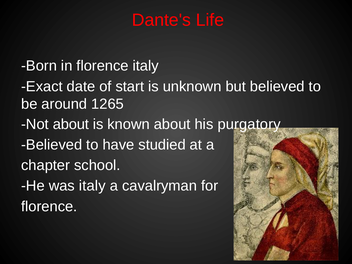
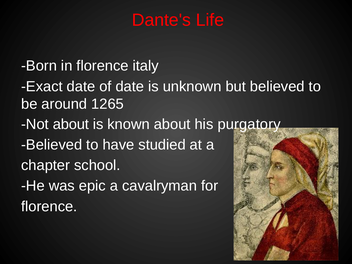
of start: start -> date (130, 86)
was italy: italy -> epic (92, 186)
